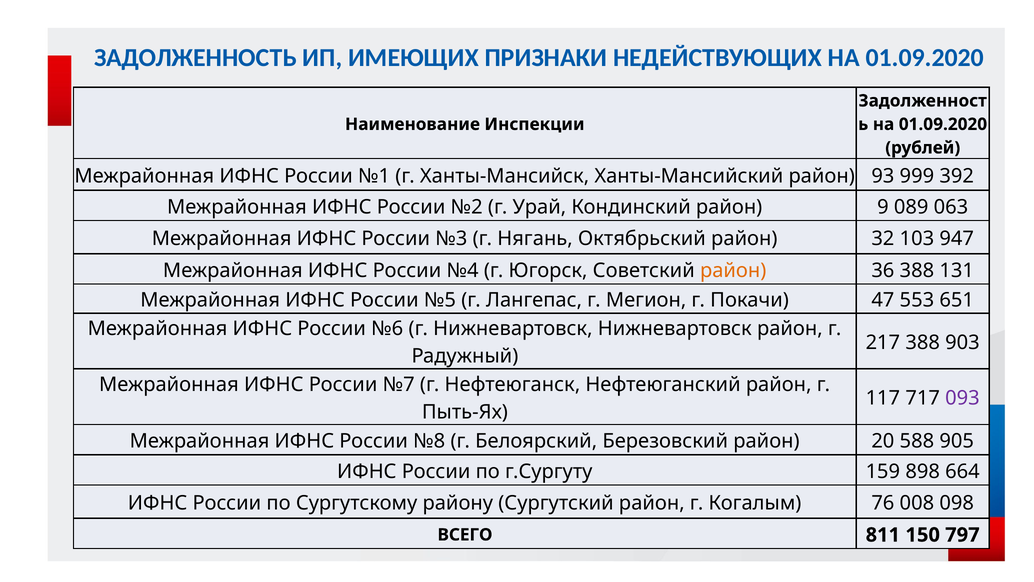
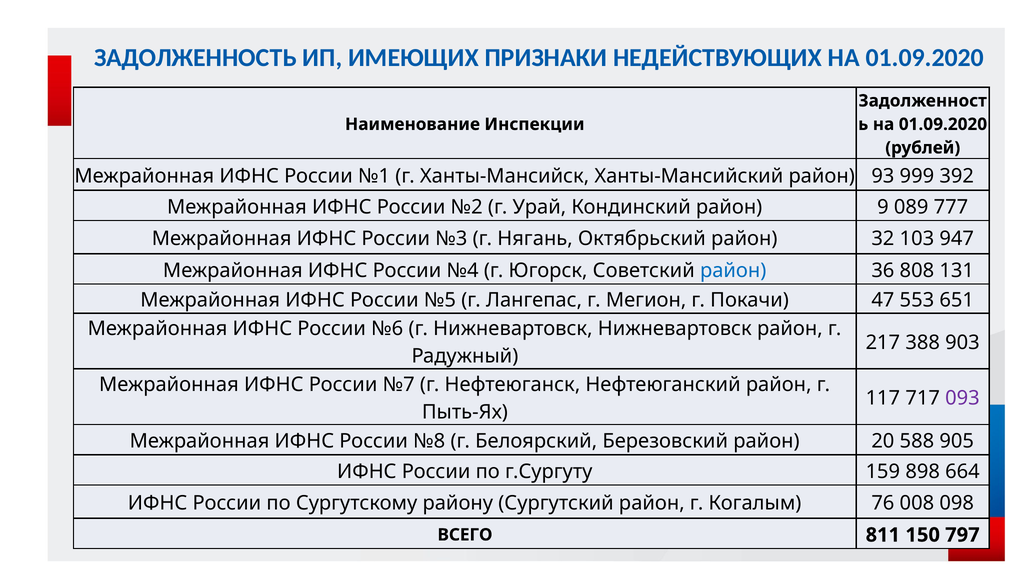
063: 063 -> 777 (951, 207)
район colour: orange -> blue (733, 270)
36 388: 388 -> 808 (917, 270)
